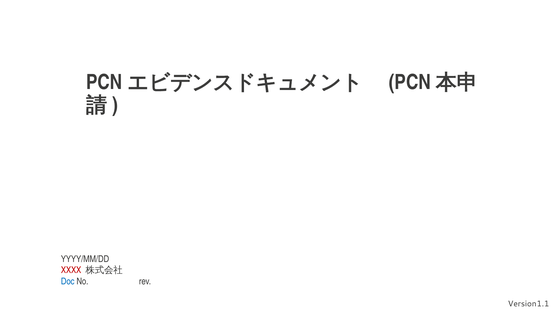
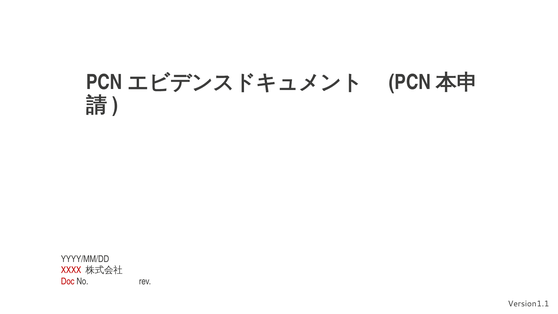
Doc colour: blue -> red (68, 281)
